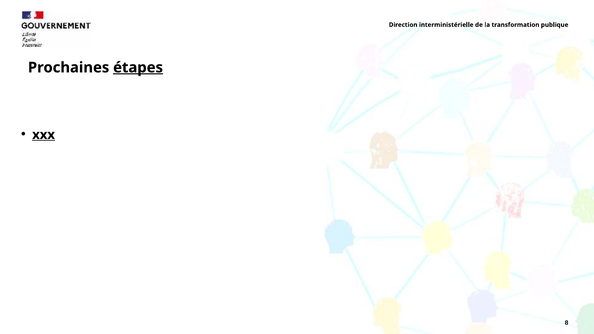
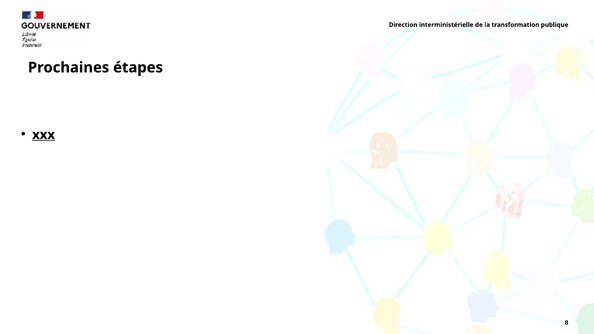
étapes underline: present -> none (138, 68)
